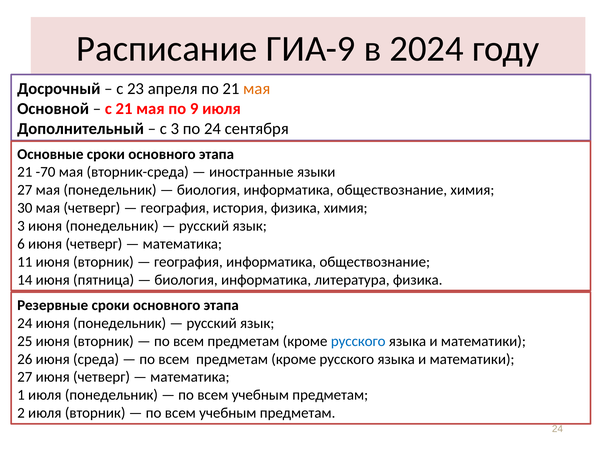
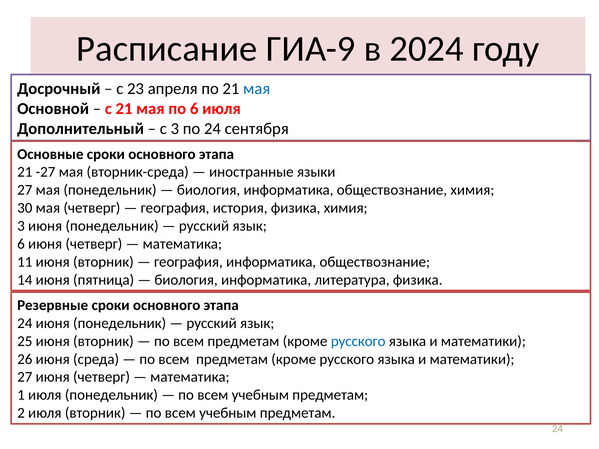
мая colour: orange -> blue (257, 89)
по 9: 9 -> 6 (194, 109)
-70: -70 -> -27 (46, 172)
